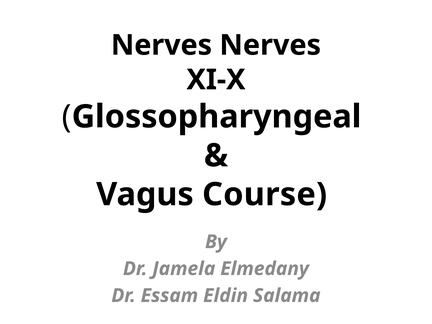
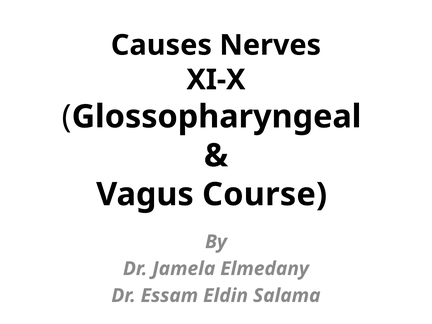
Nerves: Nerves -> Causes (161, 45)
